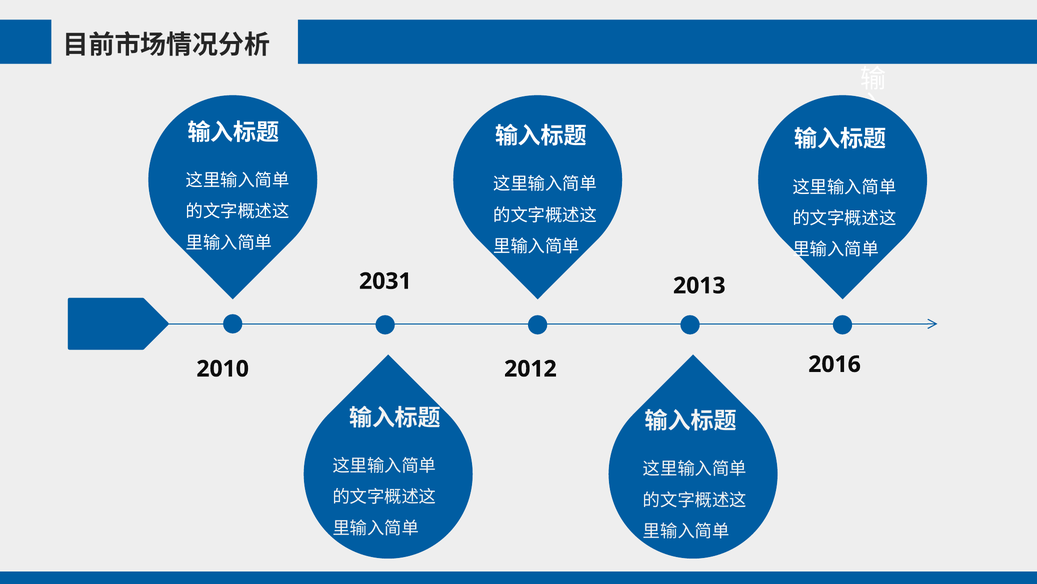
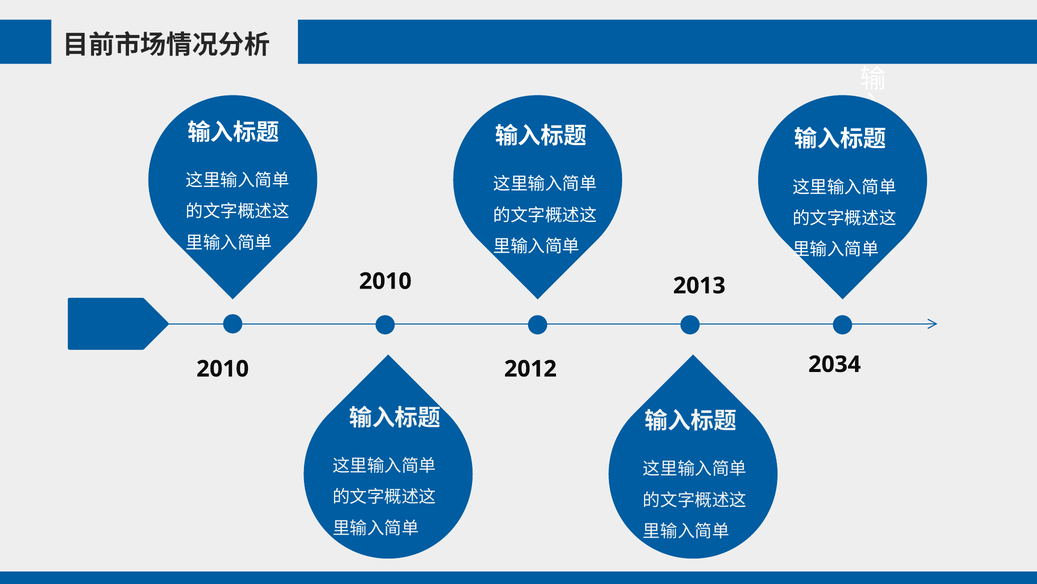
2031: 2031 -> 2010 (385, 281)
2016: 2016 -> 2034 (835, 364)
